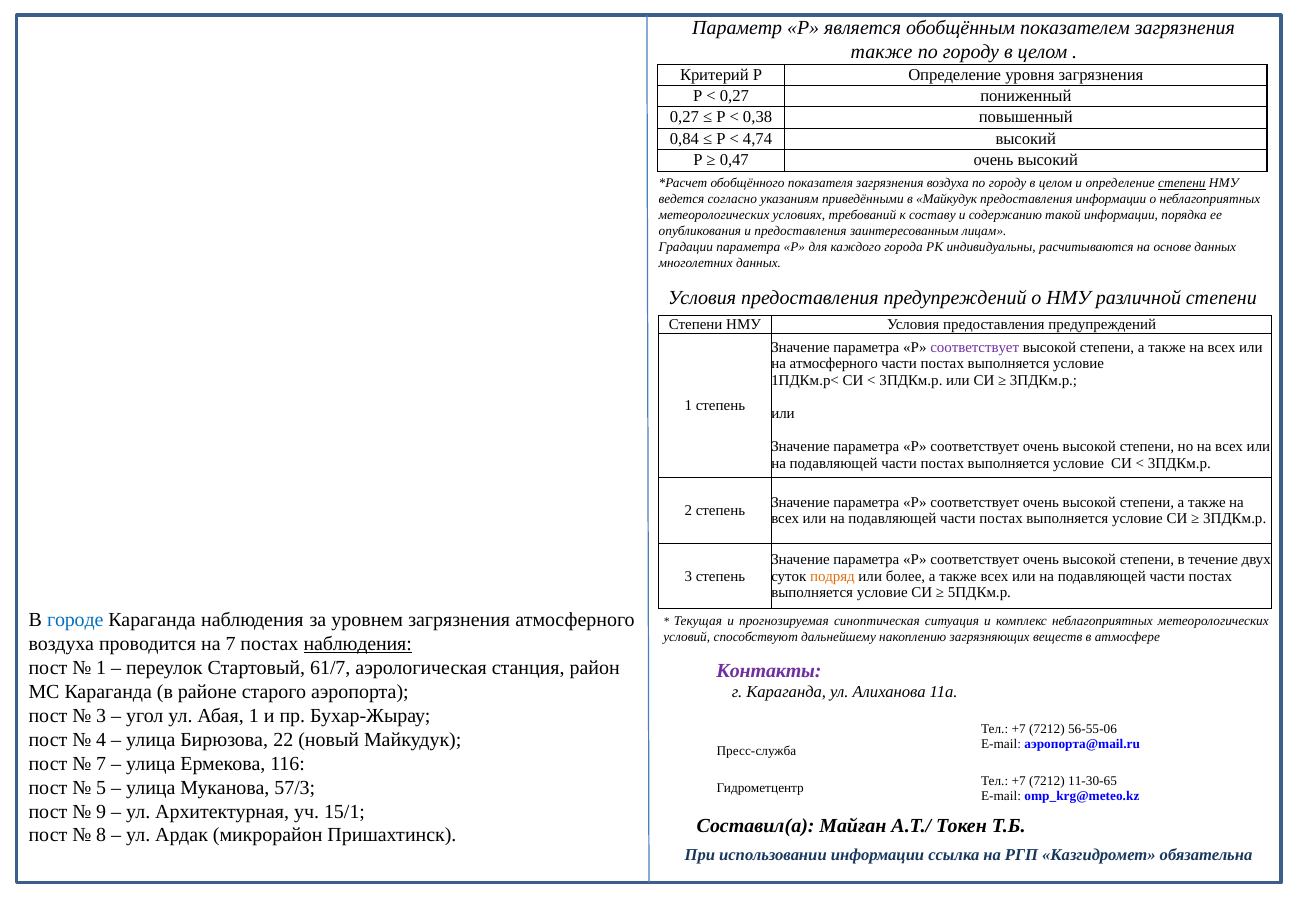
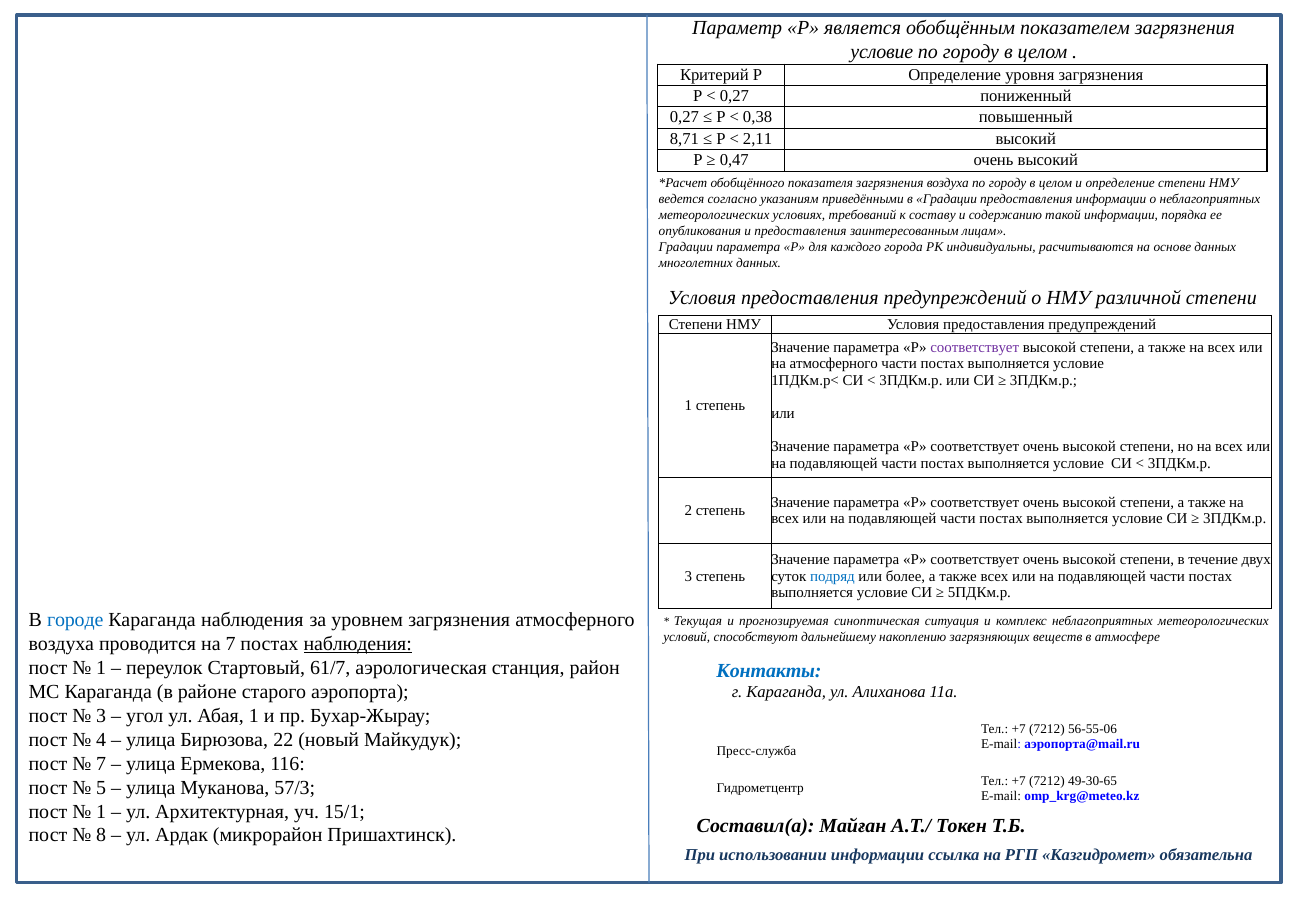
также: также -> условие (882, 51)
0,84: 0,84 -> 8,71 (684, 139)
4,74: 4,74 -> 2,11 (758, 139)
степени underline: present -> none (1182, 183)
в Майкудук: Майкудук -> Градации (947, 199)
подряд colour: orange -> blue (832, 577)
Контакты colour: purple -> blue (769, 671)
11-30-65: 11-30-65 -> 49-30-65 (1093, 782)
9: 9 -> 1 (101, 812)
